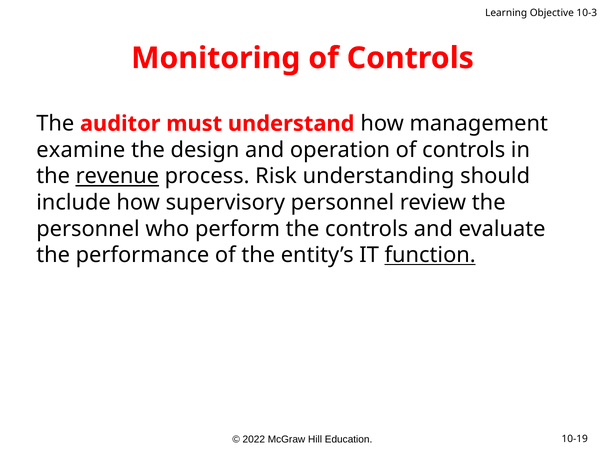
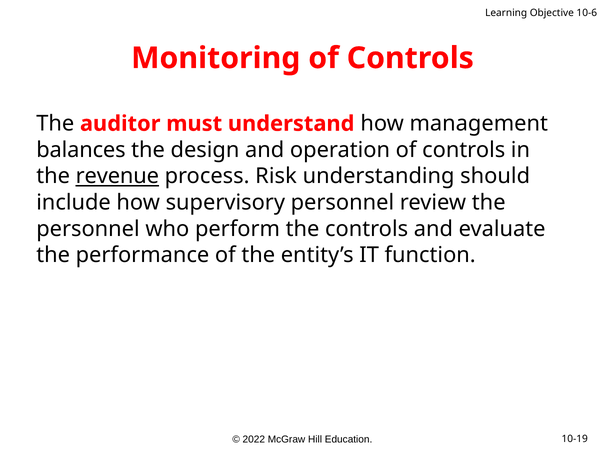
10-3: 10-3 -> 10-6 (587, 13)
examine: examine -> balances (81, 150)
function underline: present -> none (430, 255)
